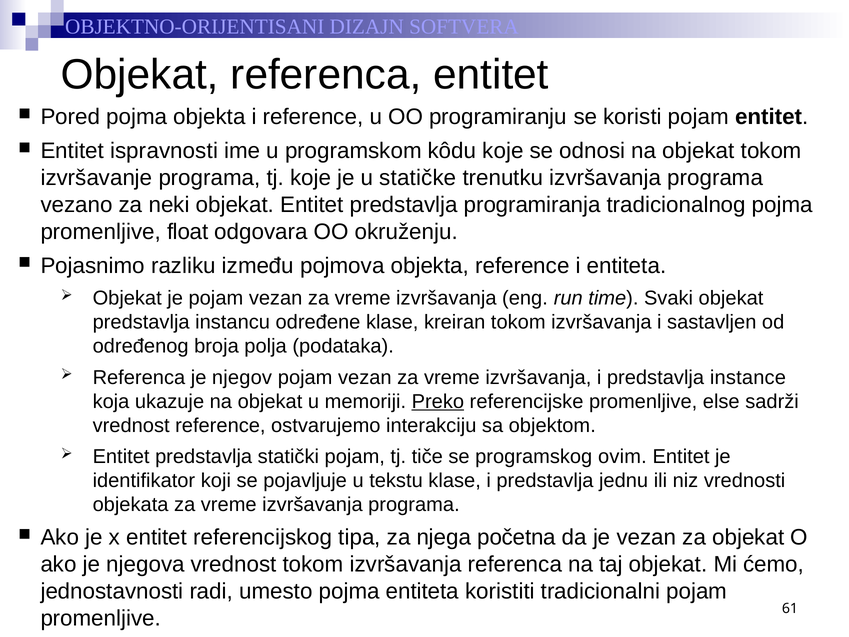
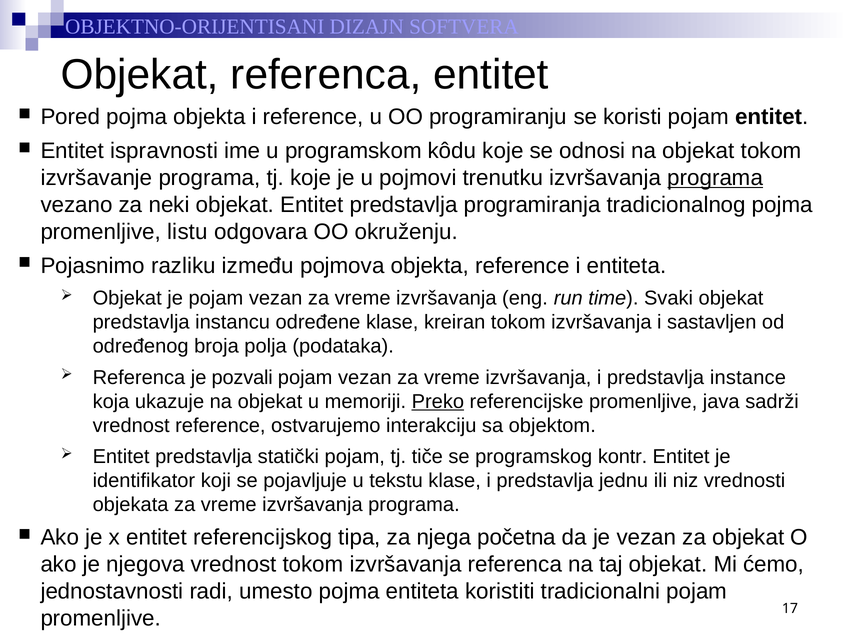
statičke: statičke -> pojmovi (418, 178)
programa underline: none -> present (715, 178)
float: float -> listu (187, 232)
njegov: njegov -> pozvali (242, 377)
else: else -> java (721, 401)
ovim: ovim -> kontr (623, 457)
61: 61 -> 17 (790, 609)
